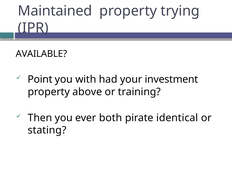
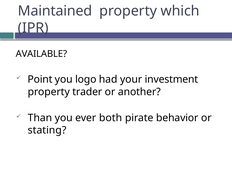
trying: trying -> which (180, 11)
with: with -> logo (86, 79)
above: above -> trader (87, 92)
training: training -> another (139, 92)
Then: Then -> Than (40, 118)
identical: identical -> behavior (177, 118)
